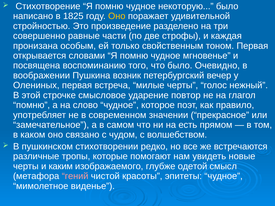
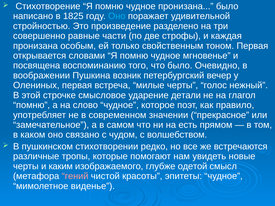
чудное некоторую: некоторую -> пронизана (186, 6)
Оно colour: yellow -> light blue (117, 16)
повтор: повтор -> детали (186, 95)
